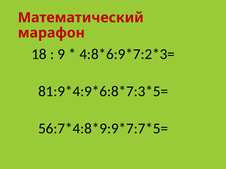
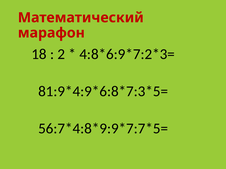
9: 9 -> 2 (61, 54)
